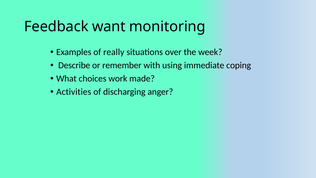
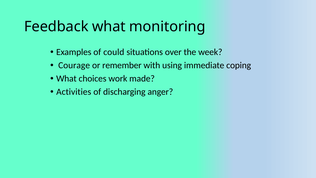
Feedback want: want -> what (109, 27)
really: really -> could (114, 52)
Describe: Describe -> Courage (74, 65)
